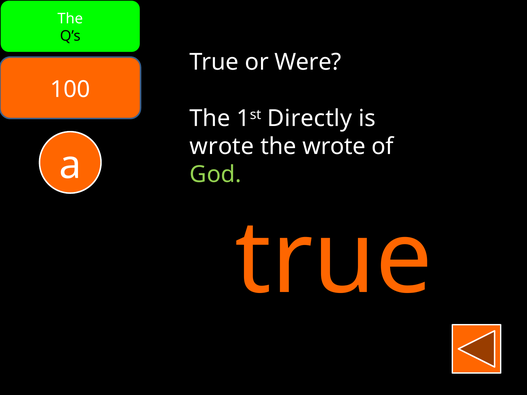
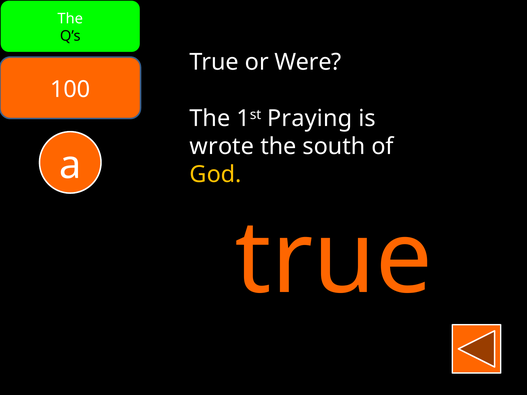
Directly: Directly -> Praying (310, 118)
the wrote: wrote -> south (334, 147)
God colour: light green -> yellow (216, 175)
